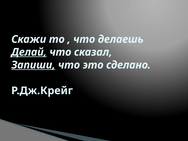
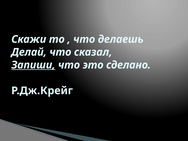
Делай underline: present -> none (29, 52)
